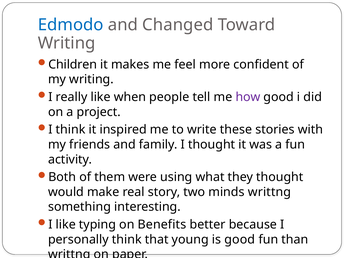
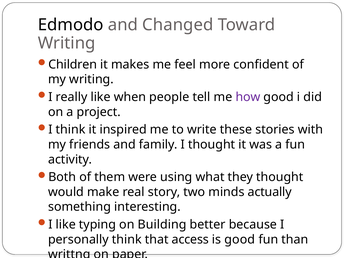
Edmodo colour: blue -> black (71, 25)
minds writtng: writtng -> actually (270, 192)
Benefits: Benefits -> Building (162, 225)
young: young -> access (190, 239)
